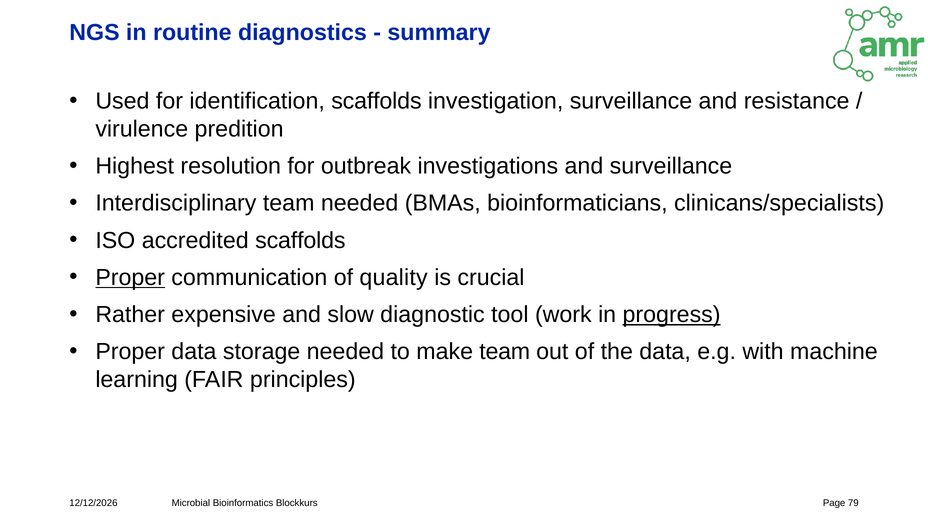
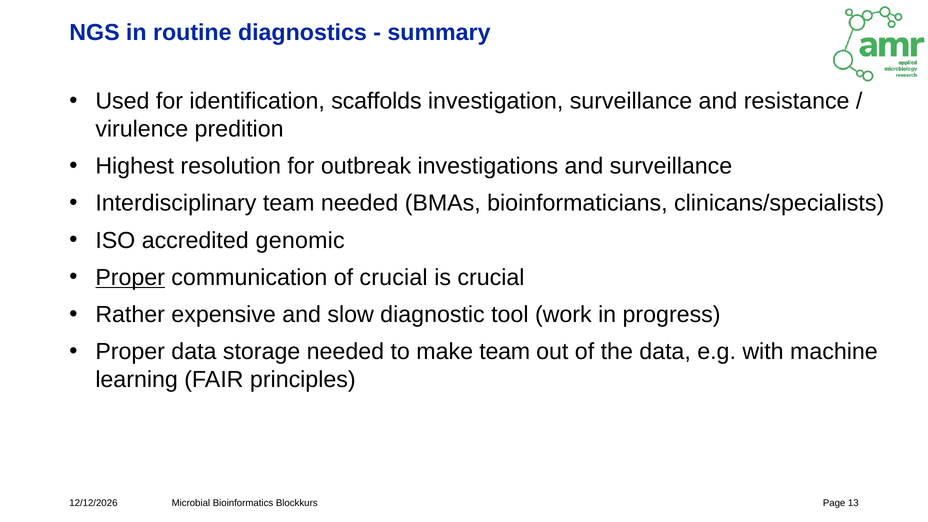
accredited scaffolds: scaffolds -> genomic (300, 240)
of quality: quality -> crucial (394, 278)
progress underline: present -> none (672, 315)
79: 79 -> 13 (853, 503)
